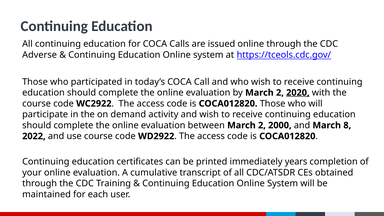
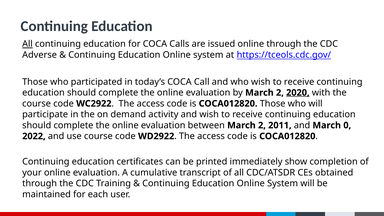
All underline: none -> present (27, 44)
2000: 2000 -> 2011 (280, 125)
8: 8 -> 0 (347, 125)
years: years -> show (296, 162)
